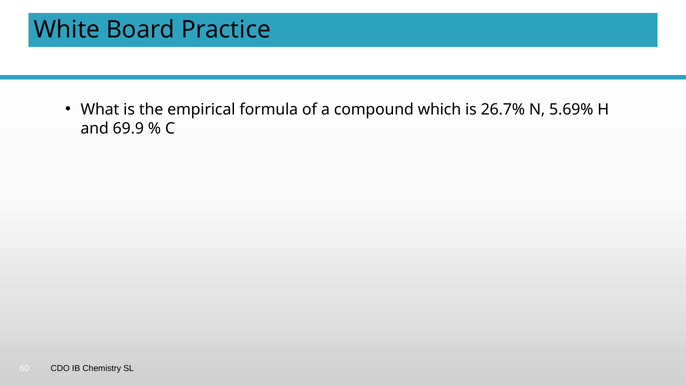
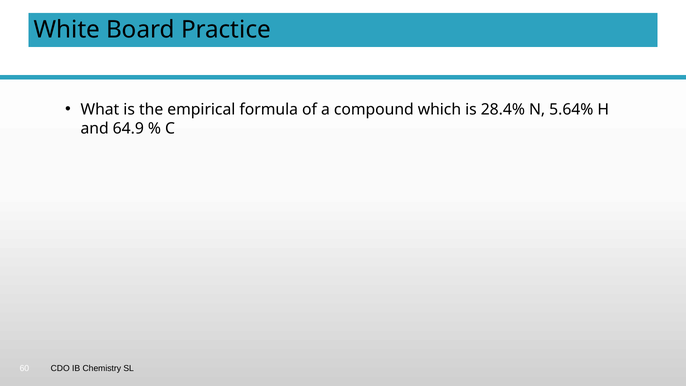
26.7%: 26.7% -> 28.4% (503, 110)
5.69%: 5.69% -> 5.64% (571, 110)
69.9: 69.9 -> 64.9 (128, 128)
